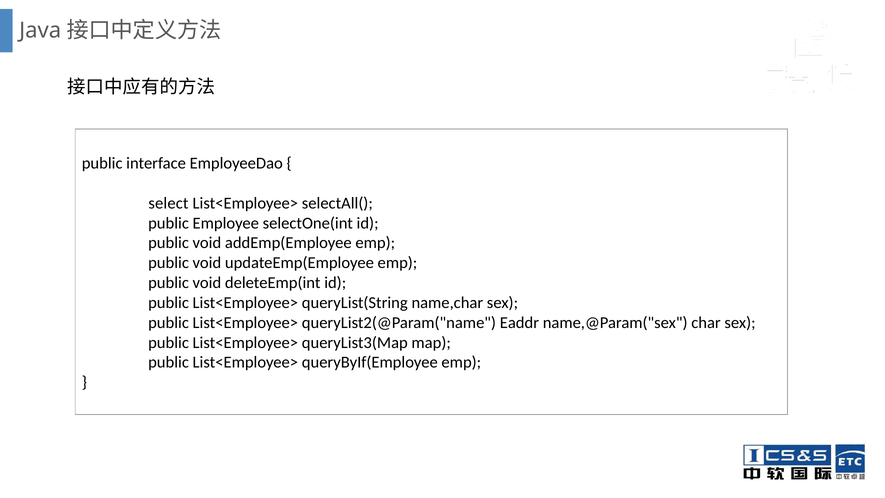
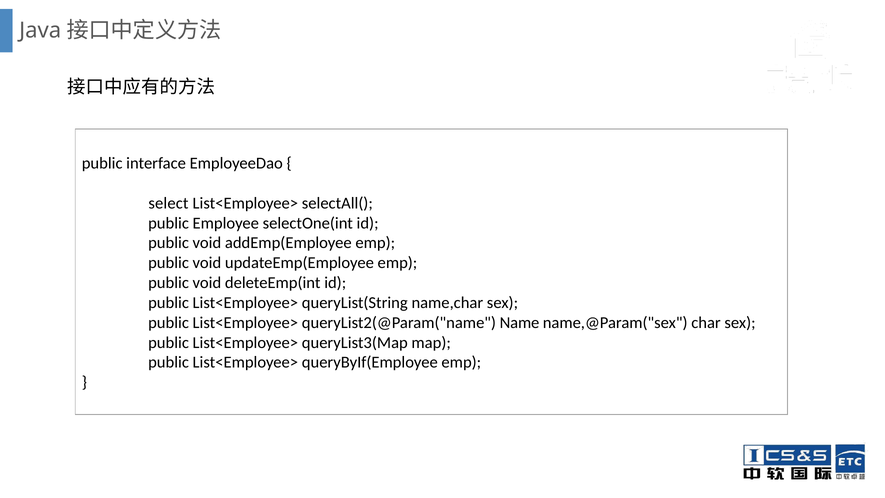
Eaddr: Eaddr -> Name (520, 323)
